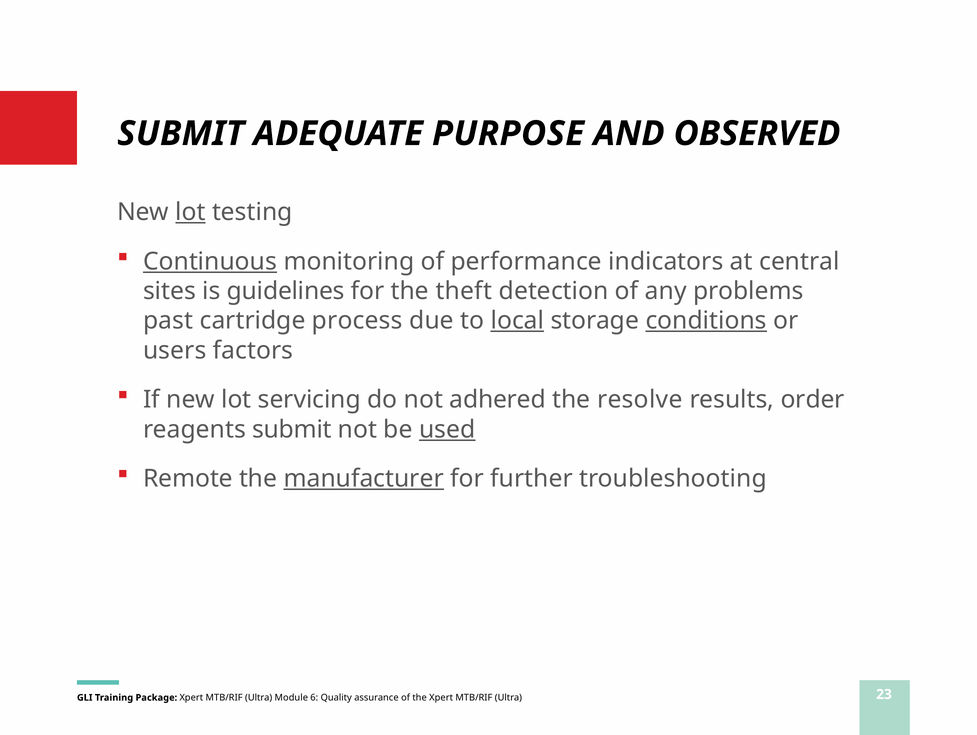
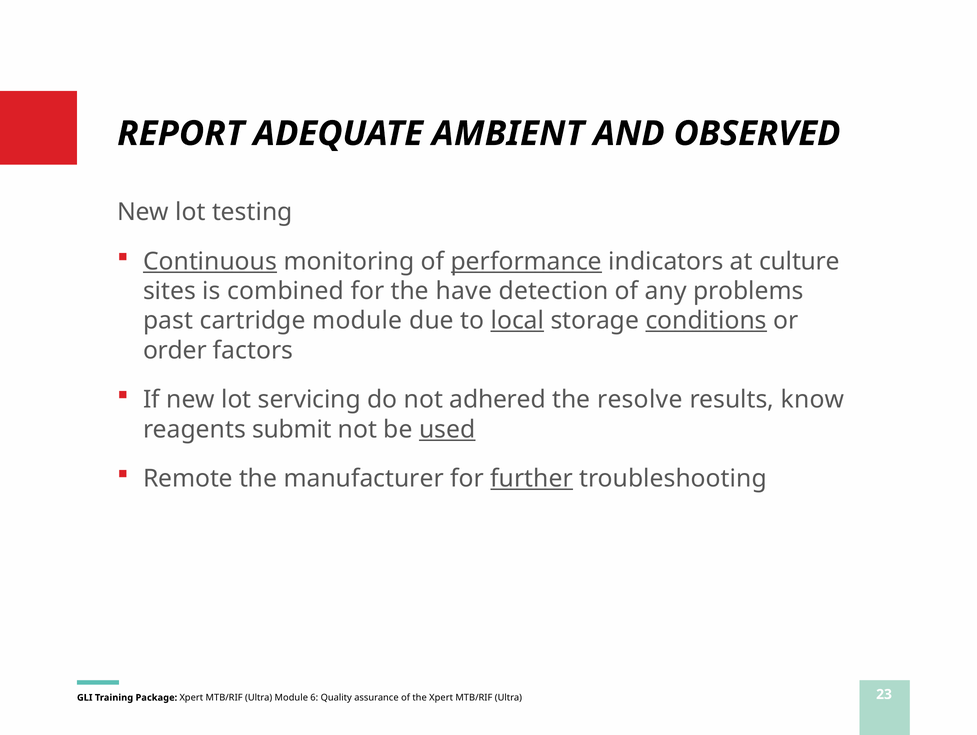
SUBMIT: SUBMIT -> REPORT (181, 134)
PURPOSE: PURPOSE -> AMBIENT (508, 134)
lot underline: present -> none (190, 212)
performance underline: none -> present (526, 262)
central: central -> culture (800, 262)
guidelines: guidelines -> combined (286, 291)
theft: theft -> have (464, 291)
cartridge process: process -> module (357, 321)
users: users -> order (175, 351)
order: order -> know (812, 400)
manufacturer underline: present -> none (364, 479)
further underline: none -> present (532, 479)
